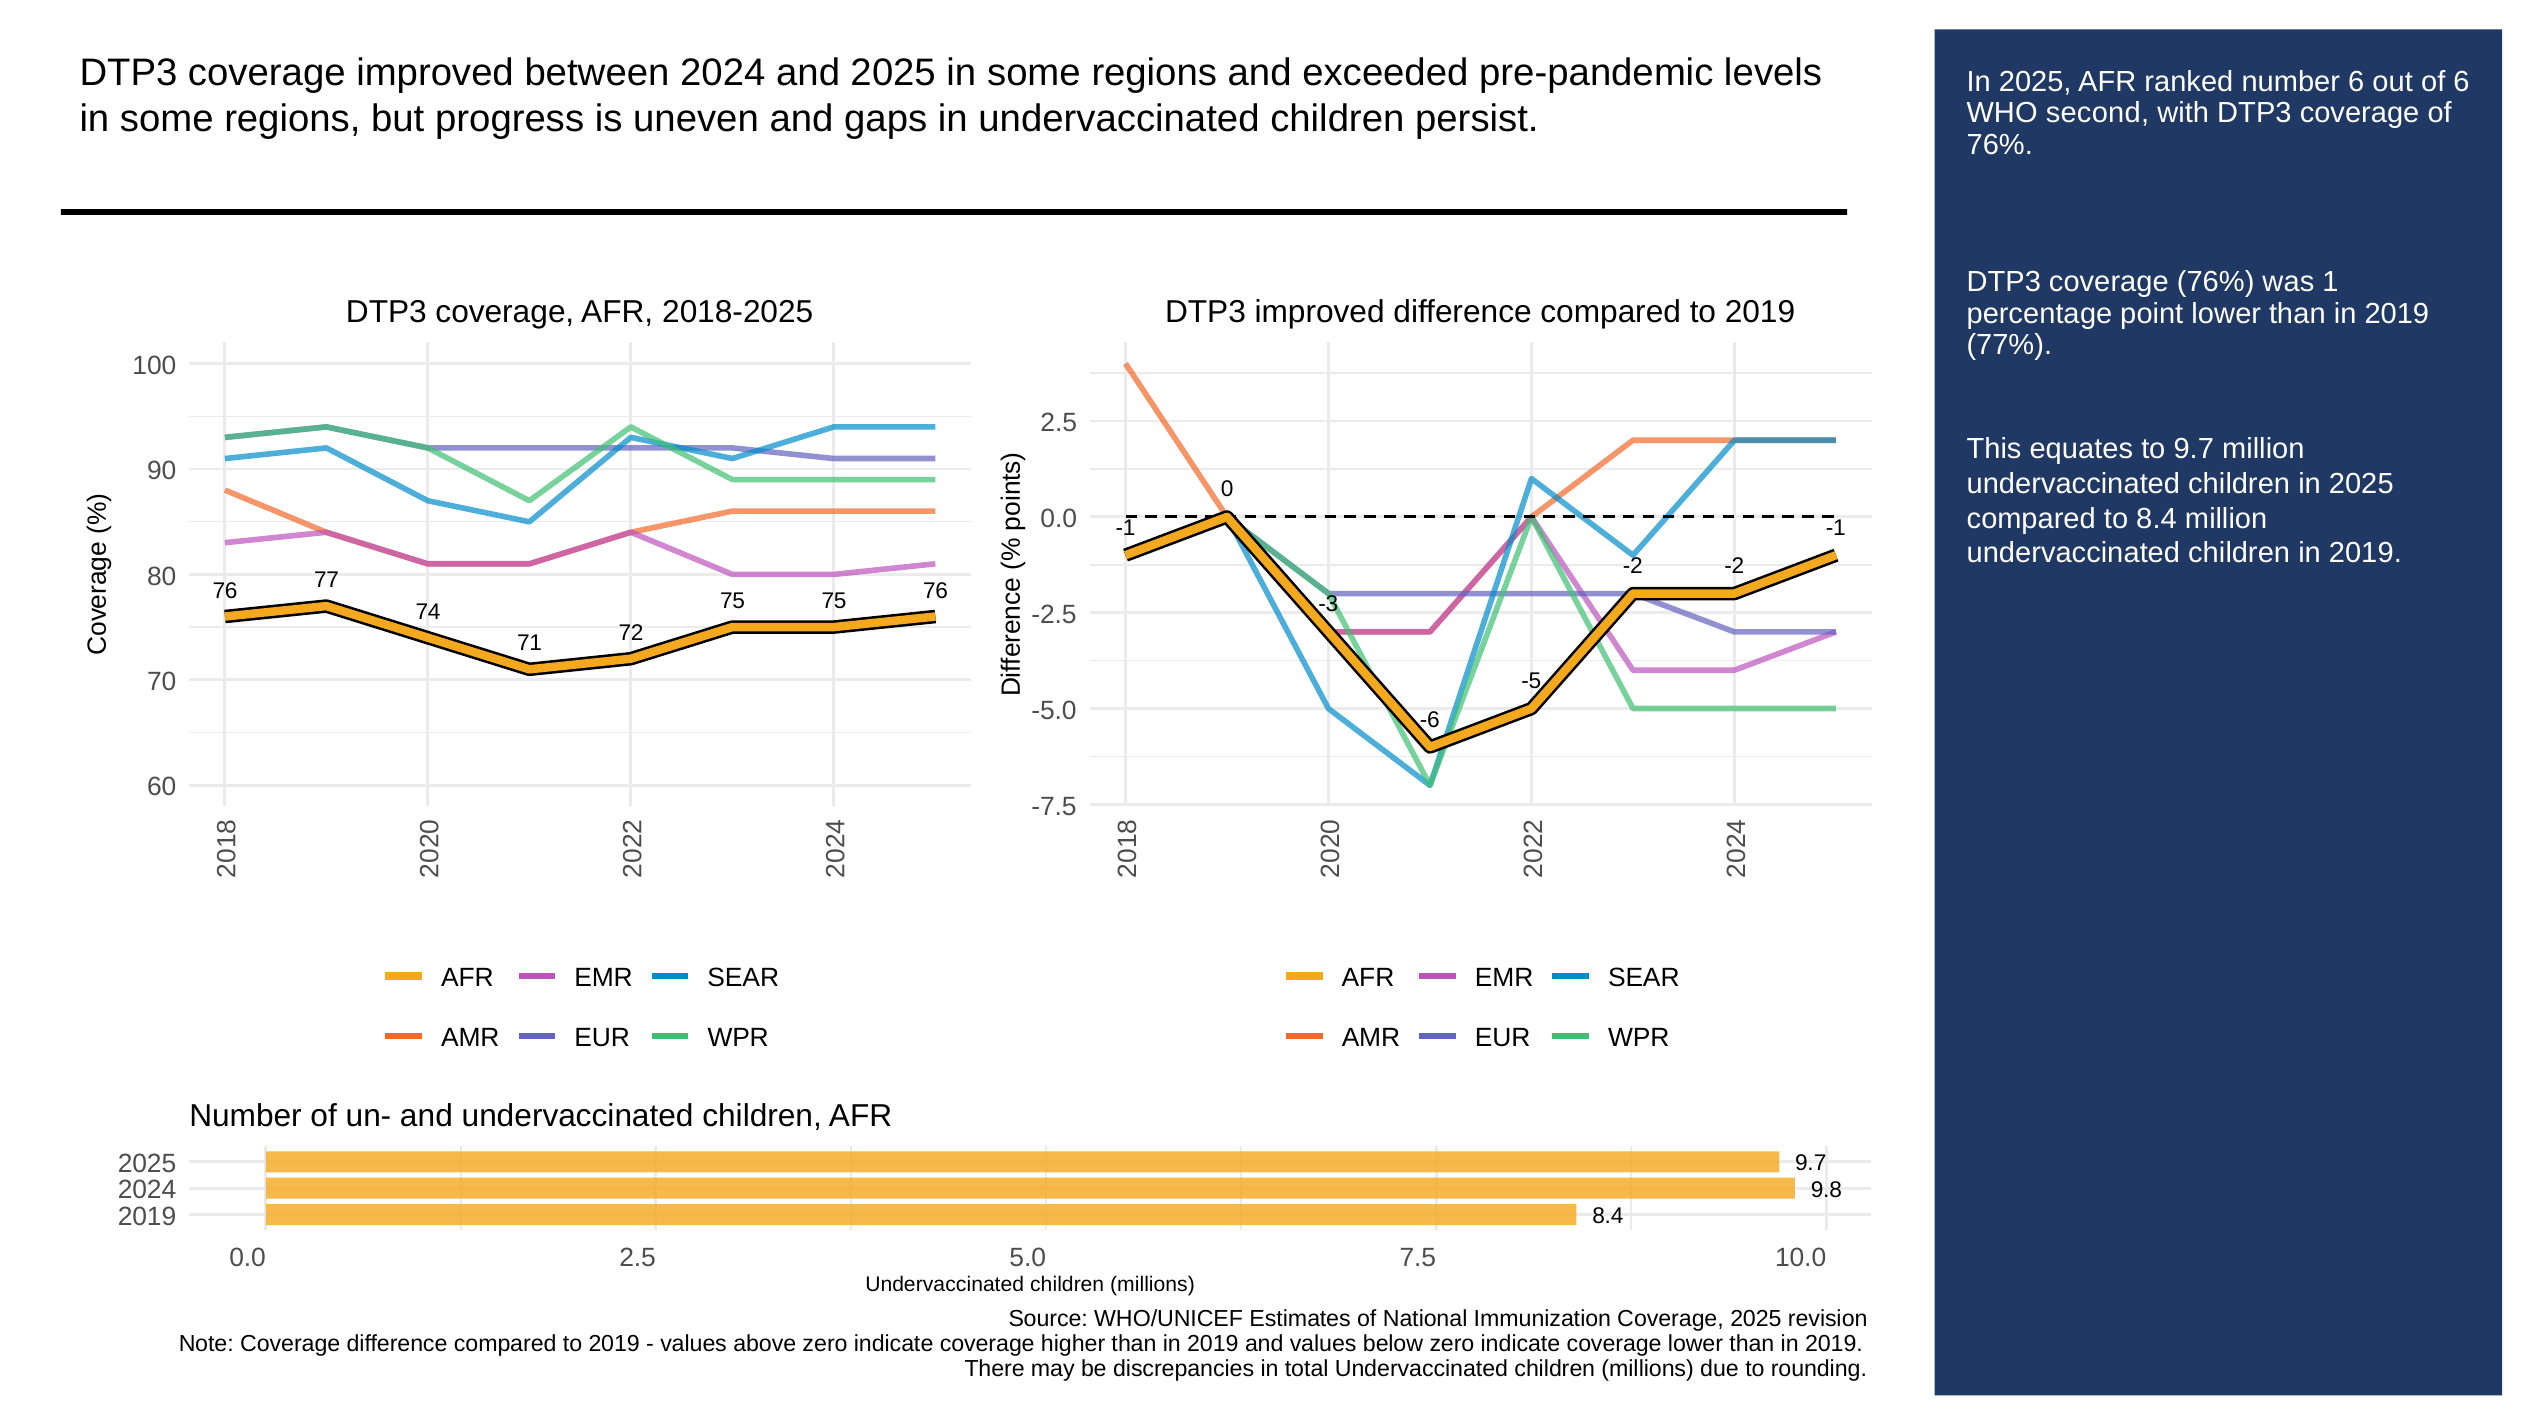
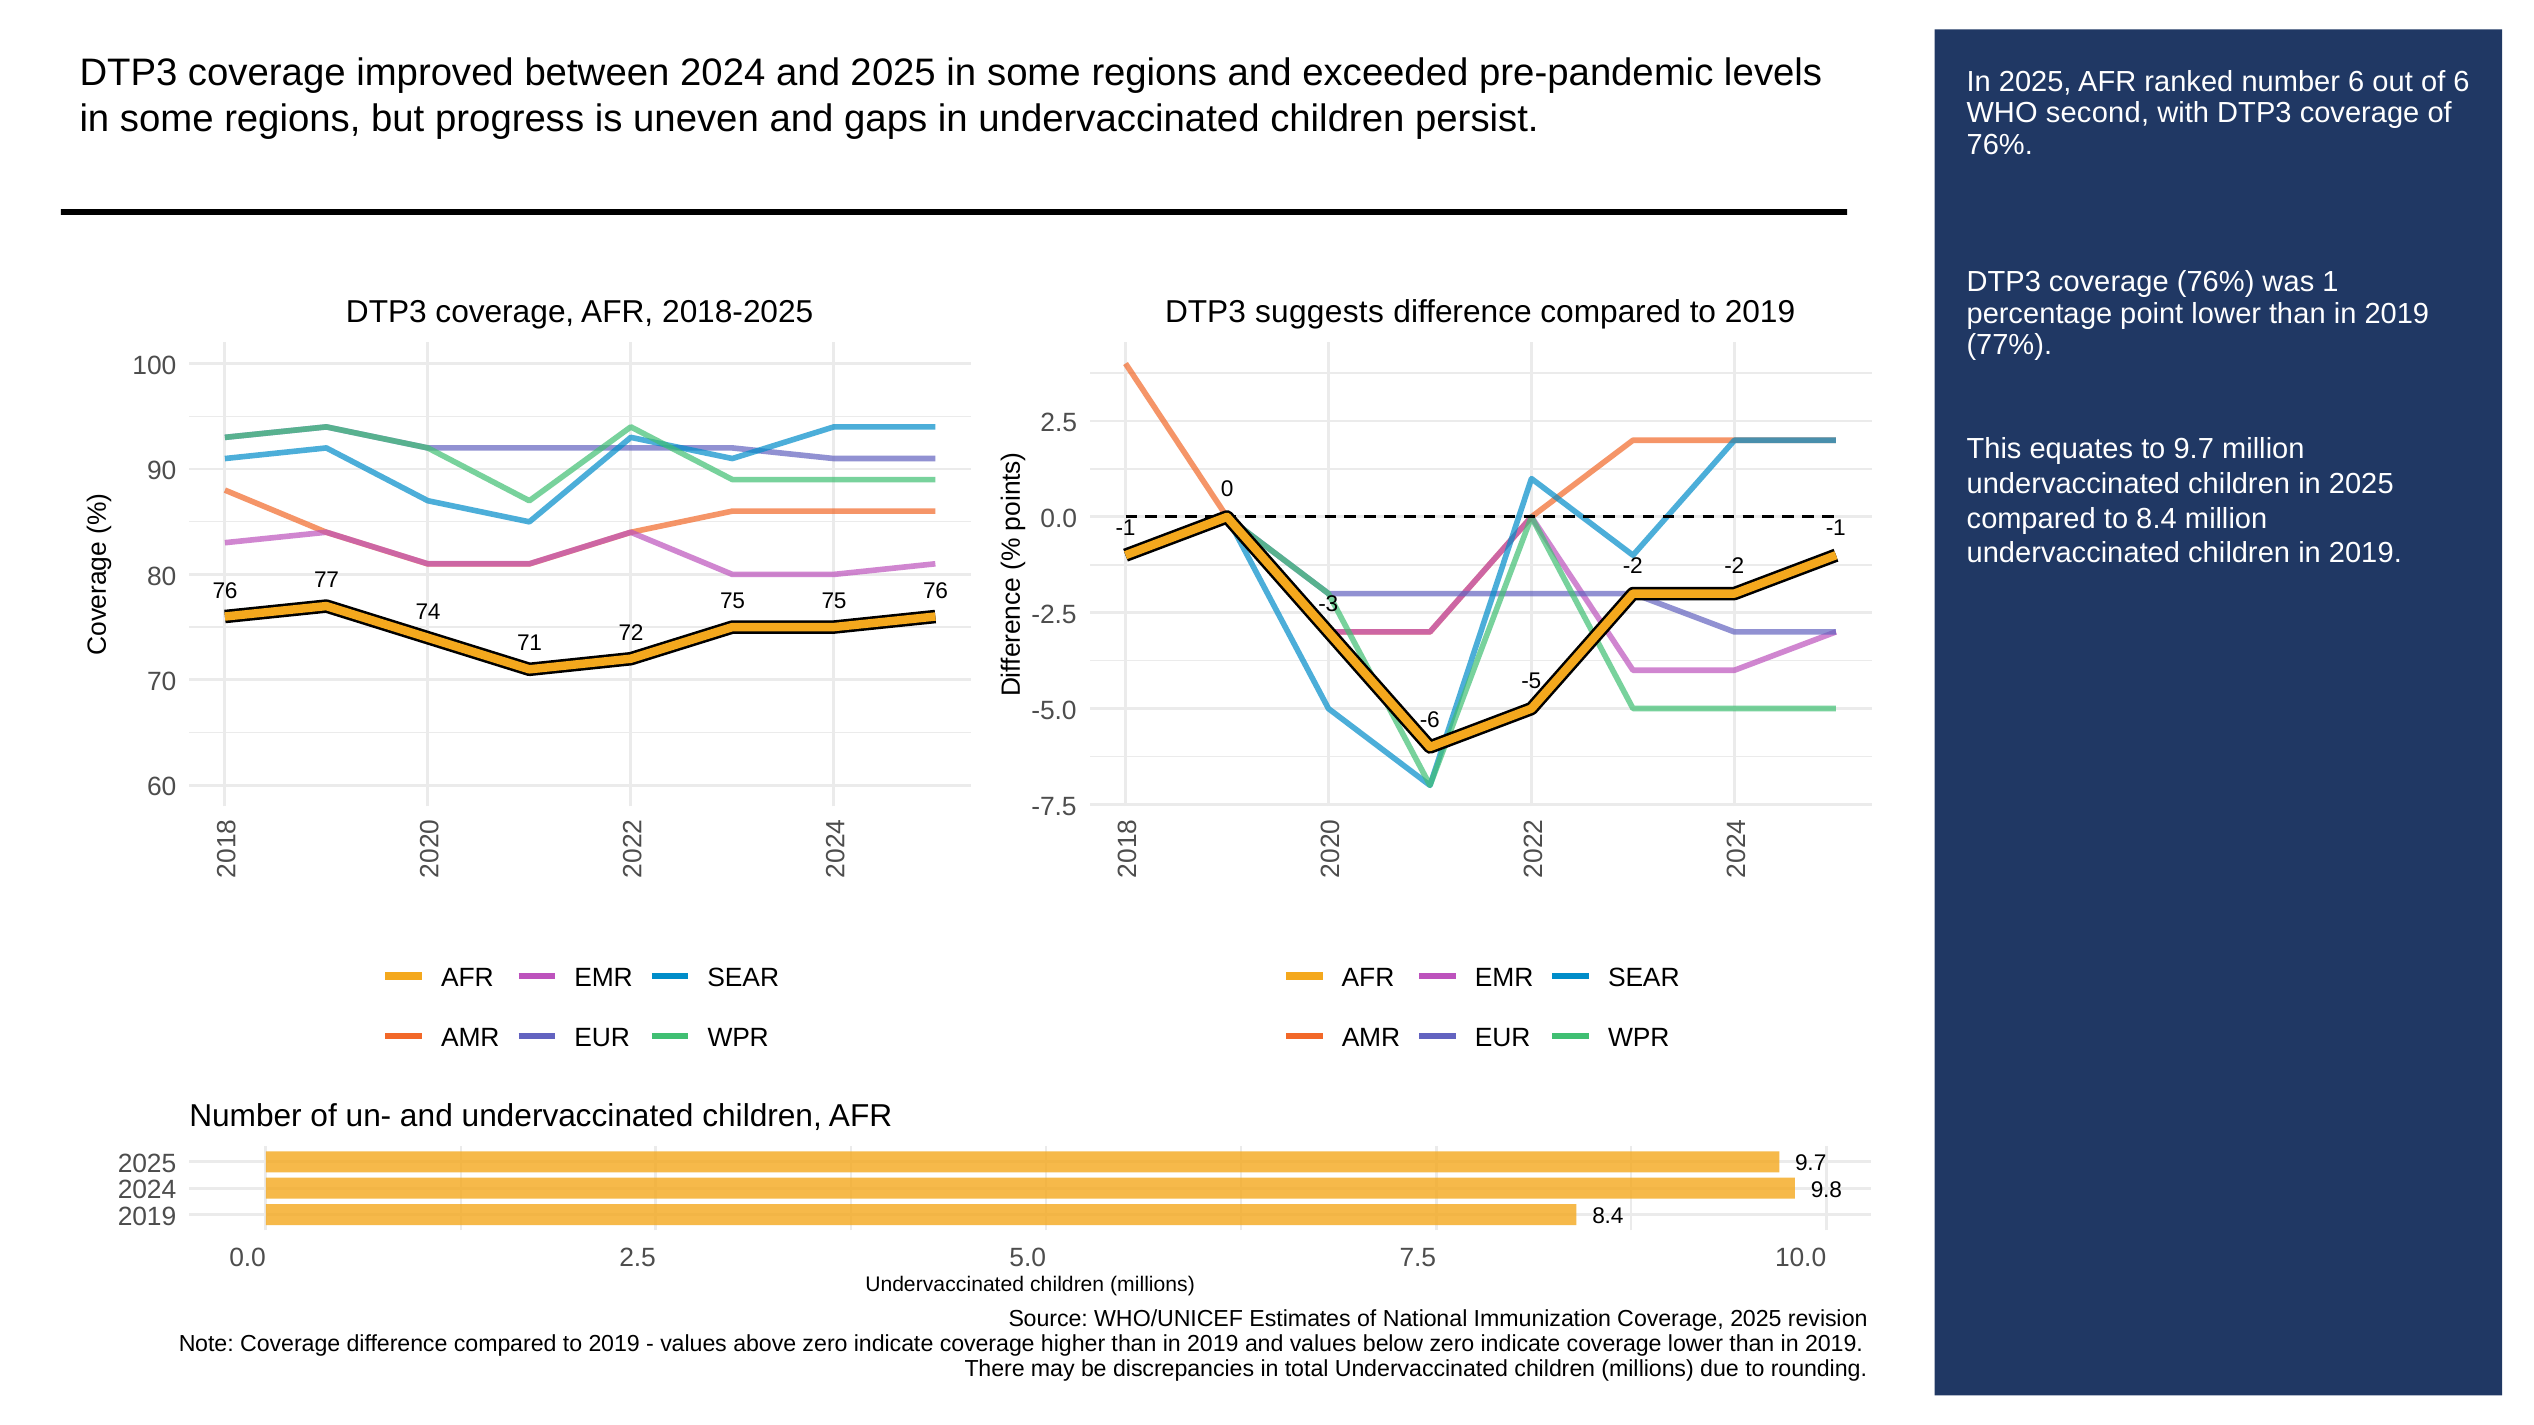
DTP3 improved: improved -> suggests (1319, 312)
